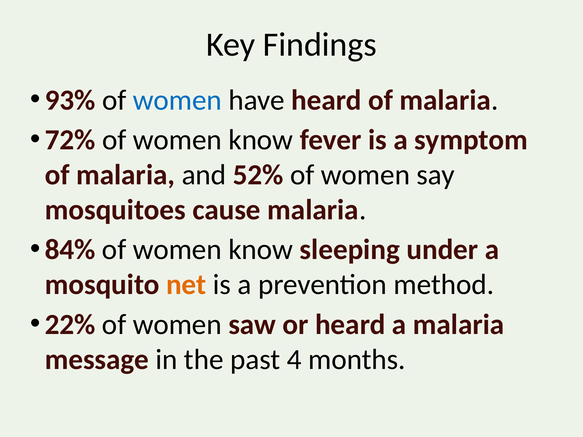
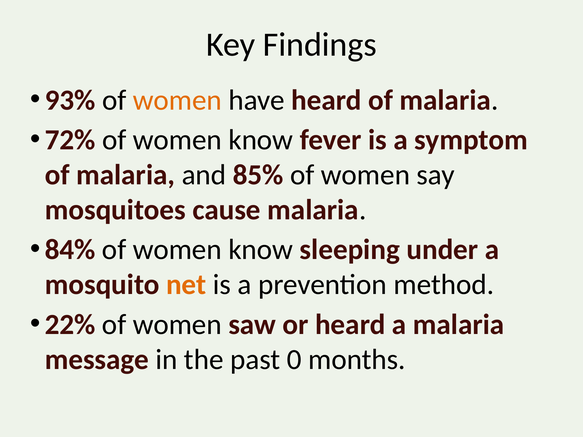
women colour: blue -> orange (177, 100)
52%: 52% -> 85% (258, 175)
4: 4 -> 0 (294, 360)
